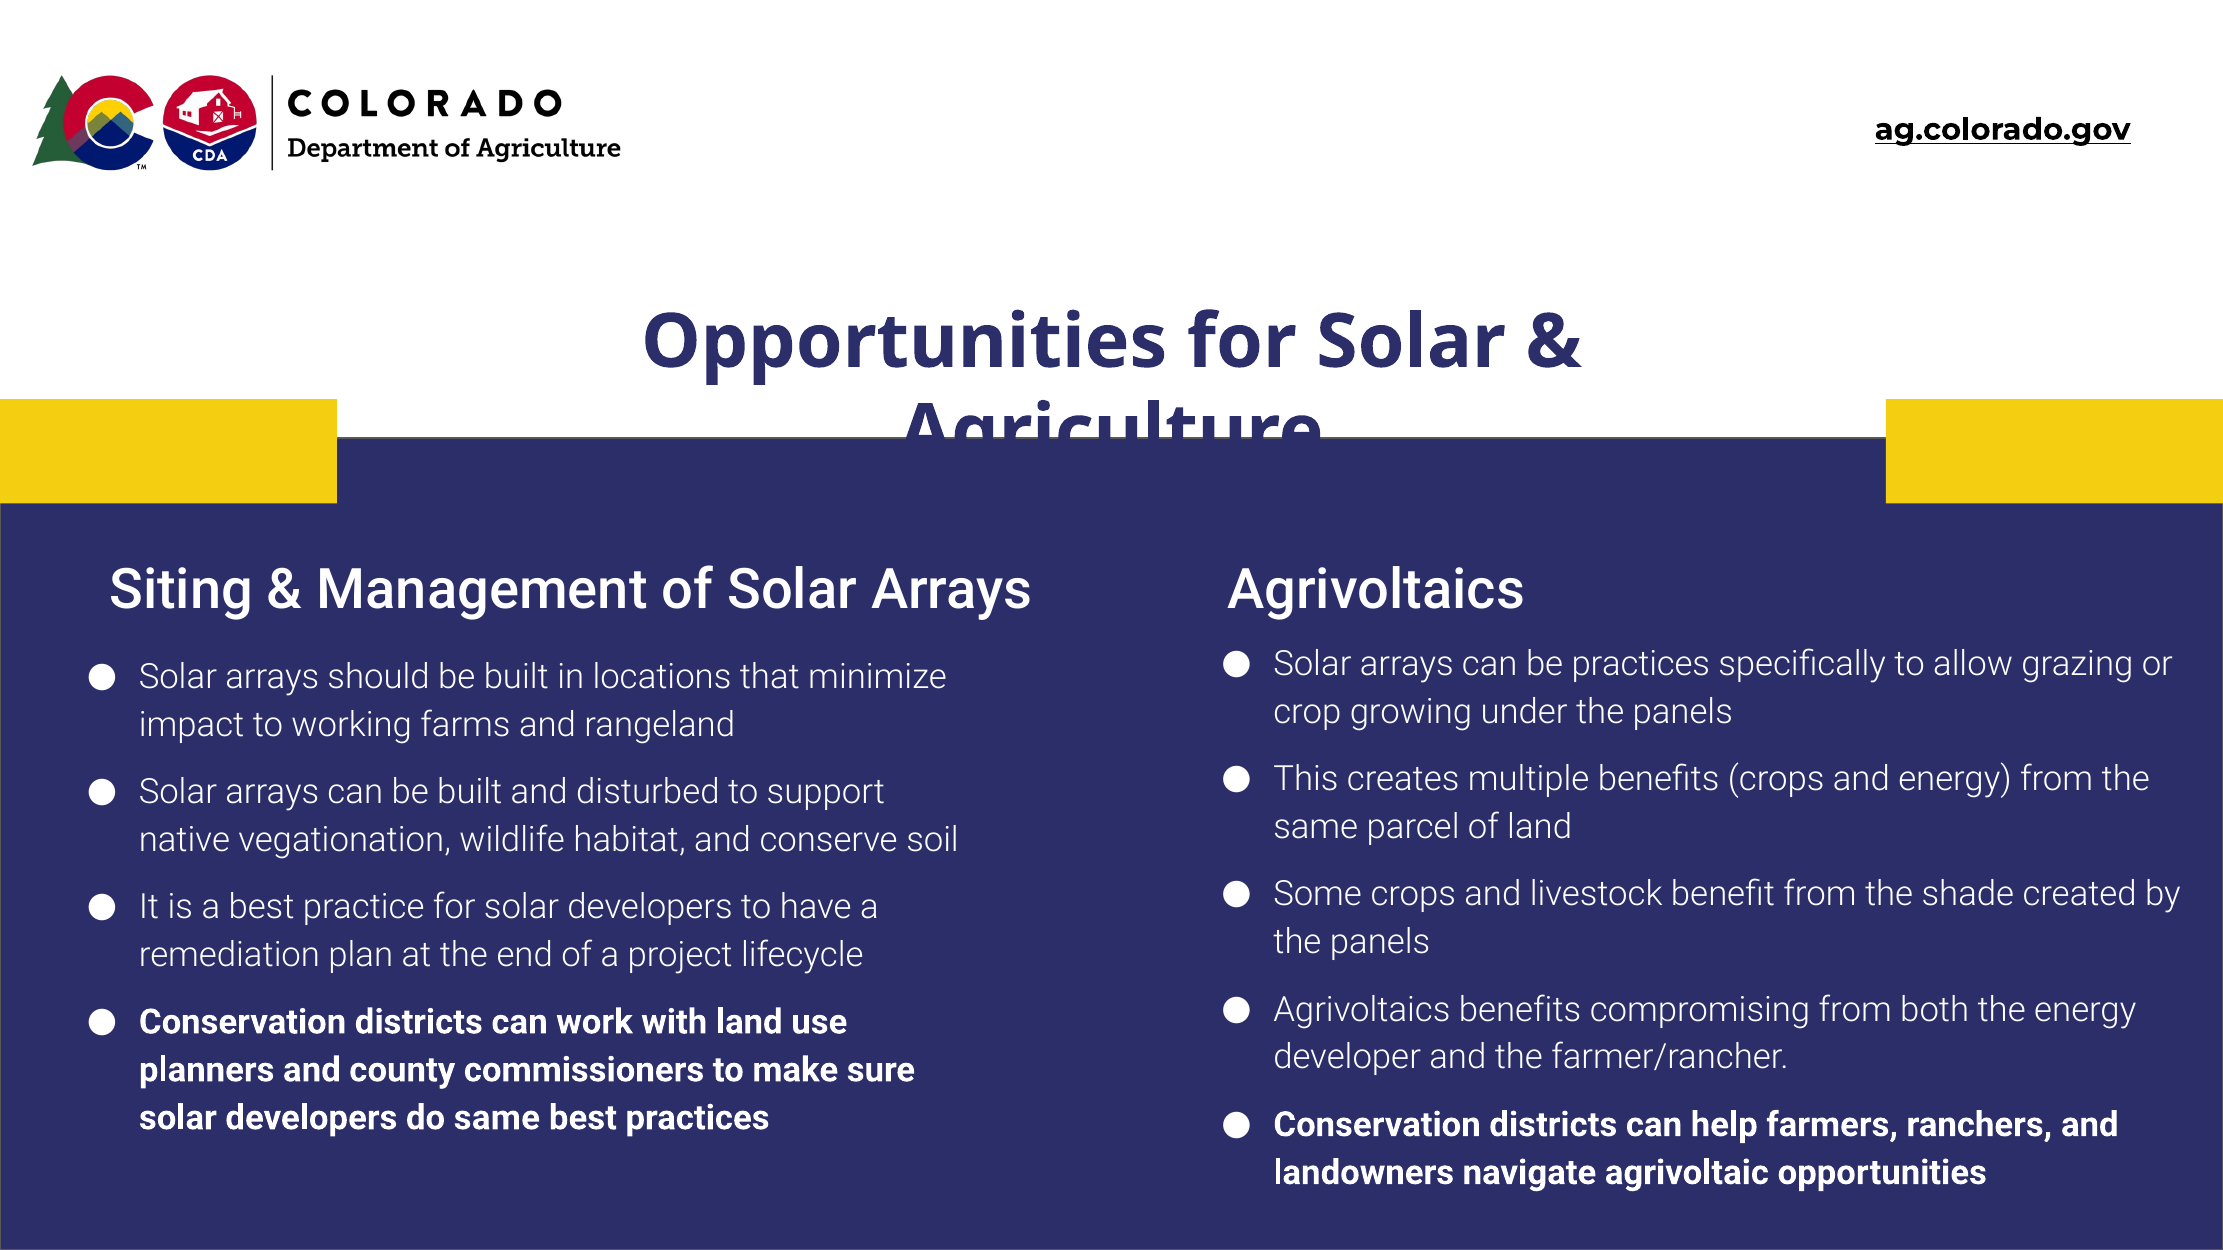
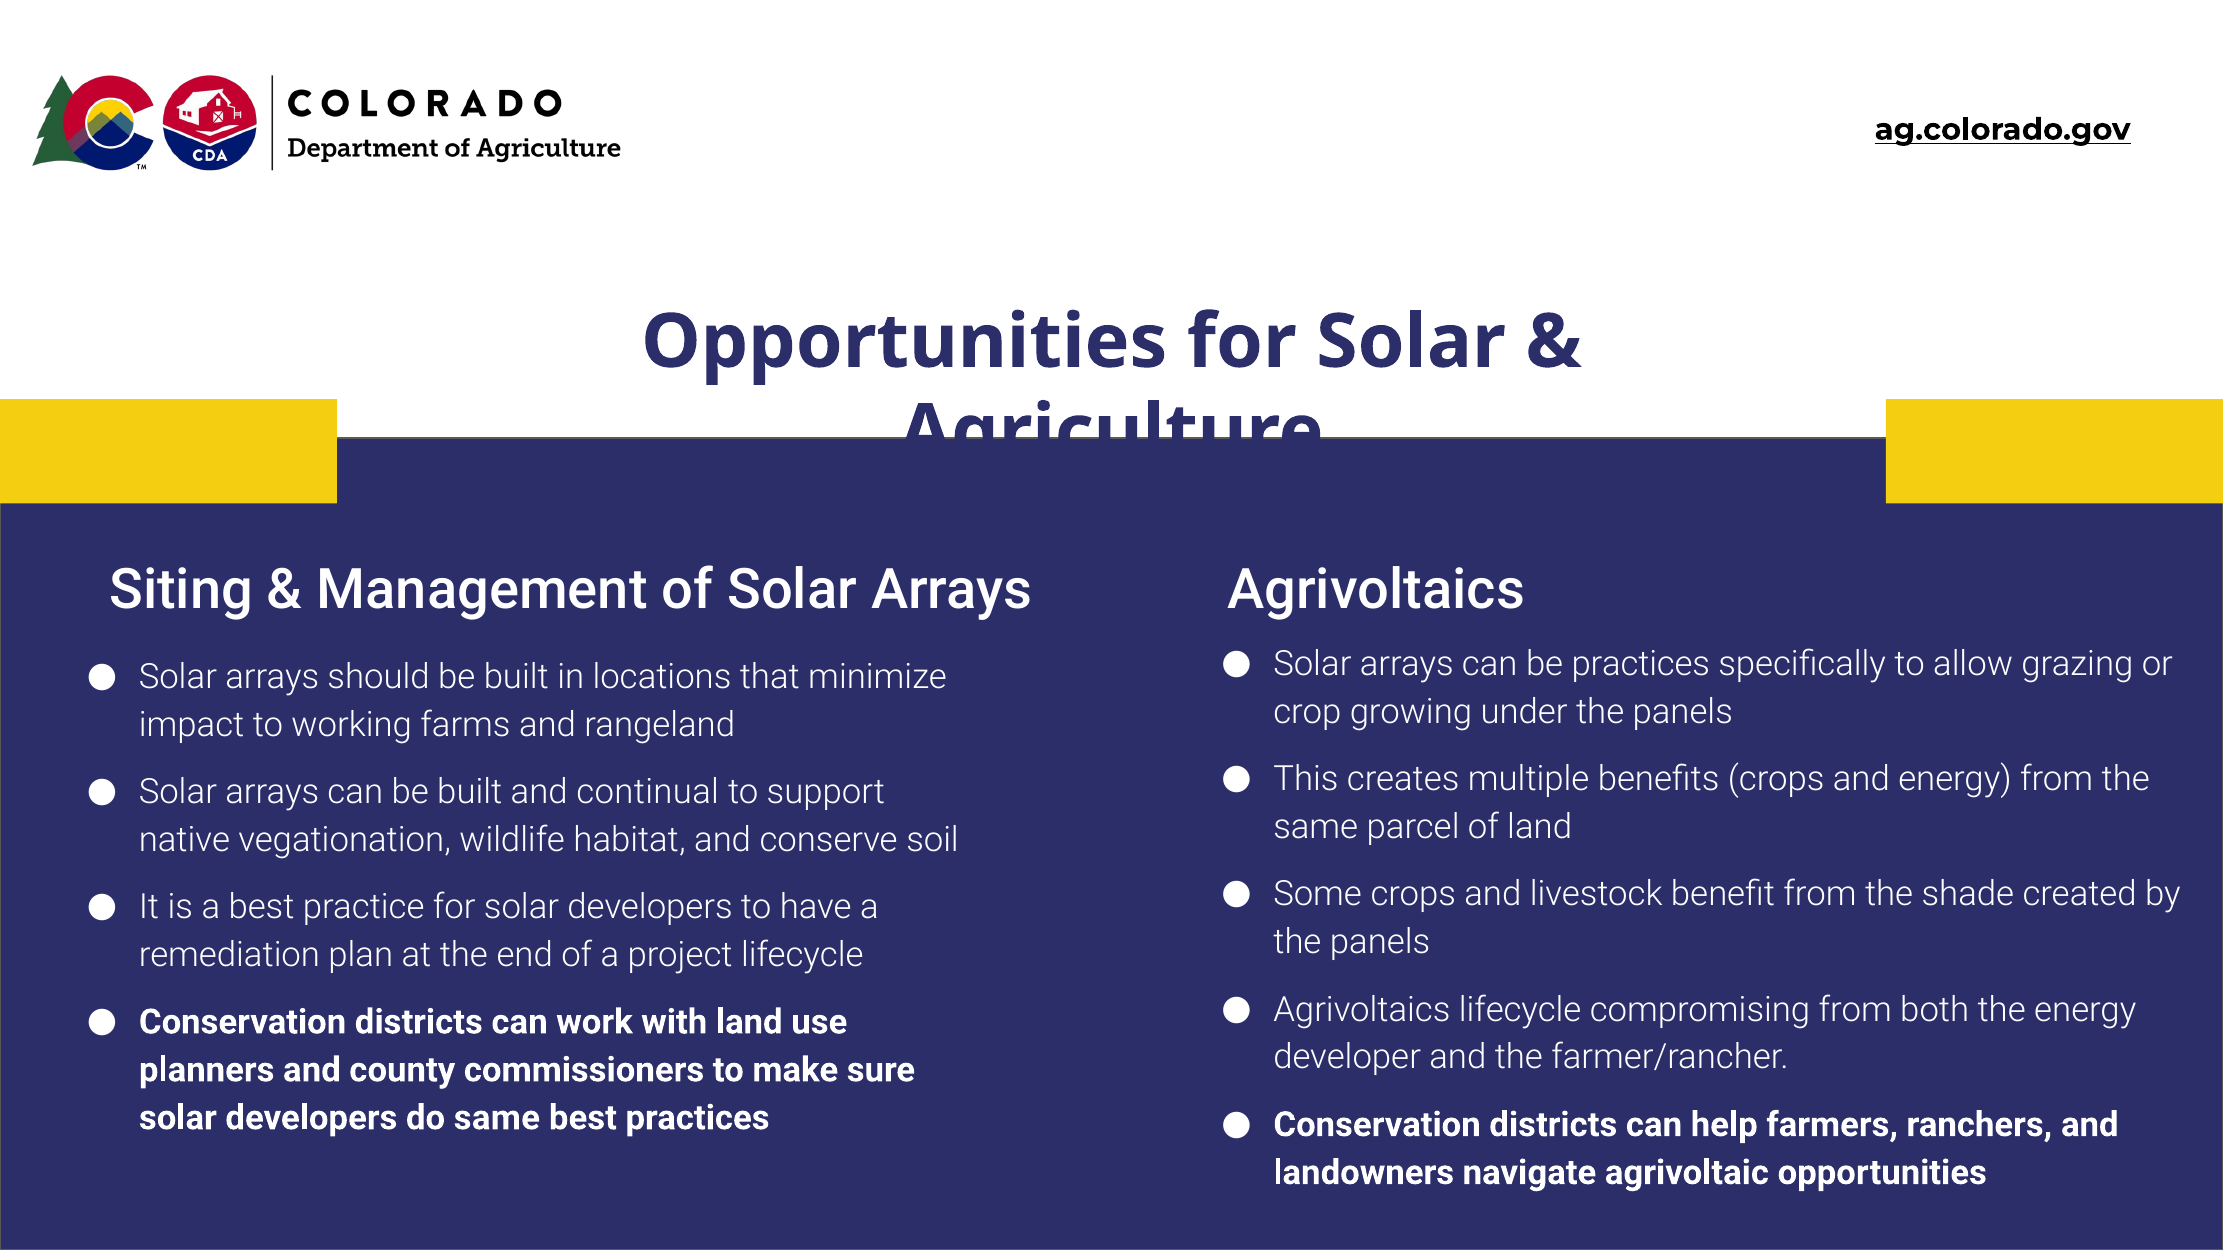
disturbed: disturbed -> continual (648, 792)
Agrivoltaics benefits: benefits -> lifecycle (1520, 1010)
